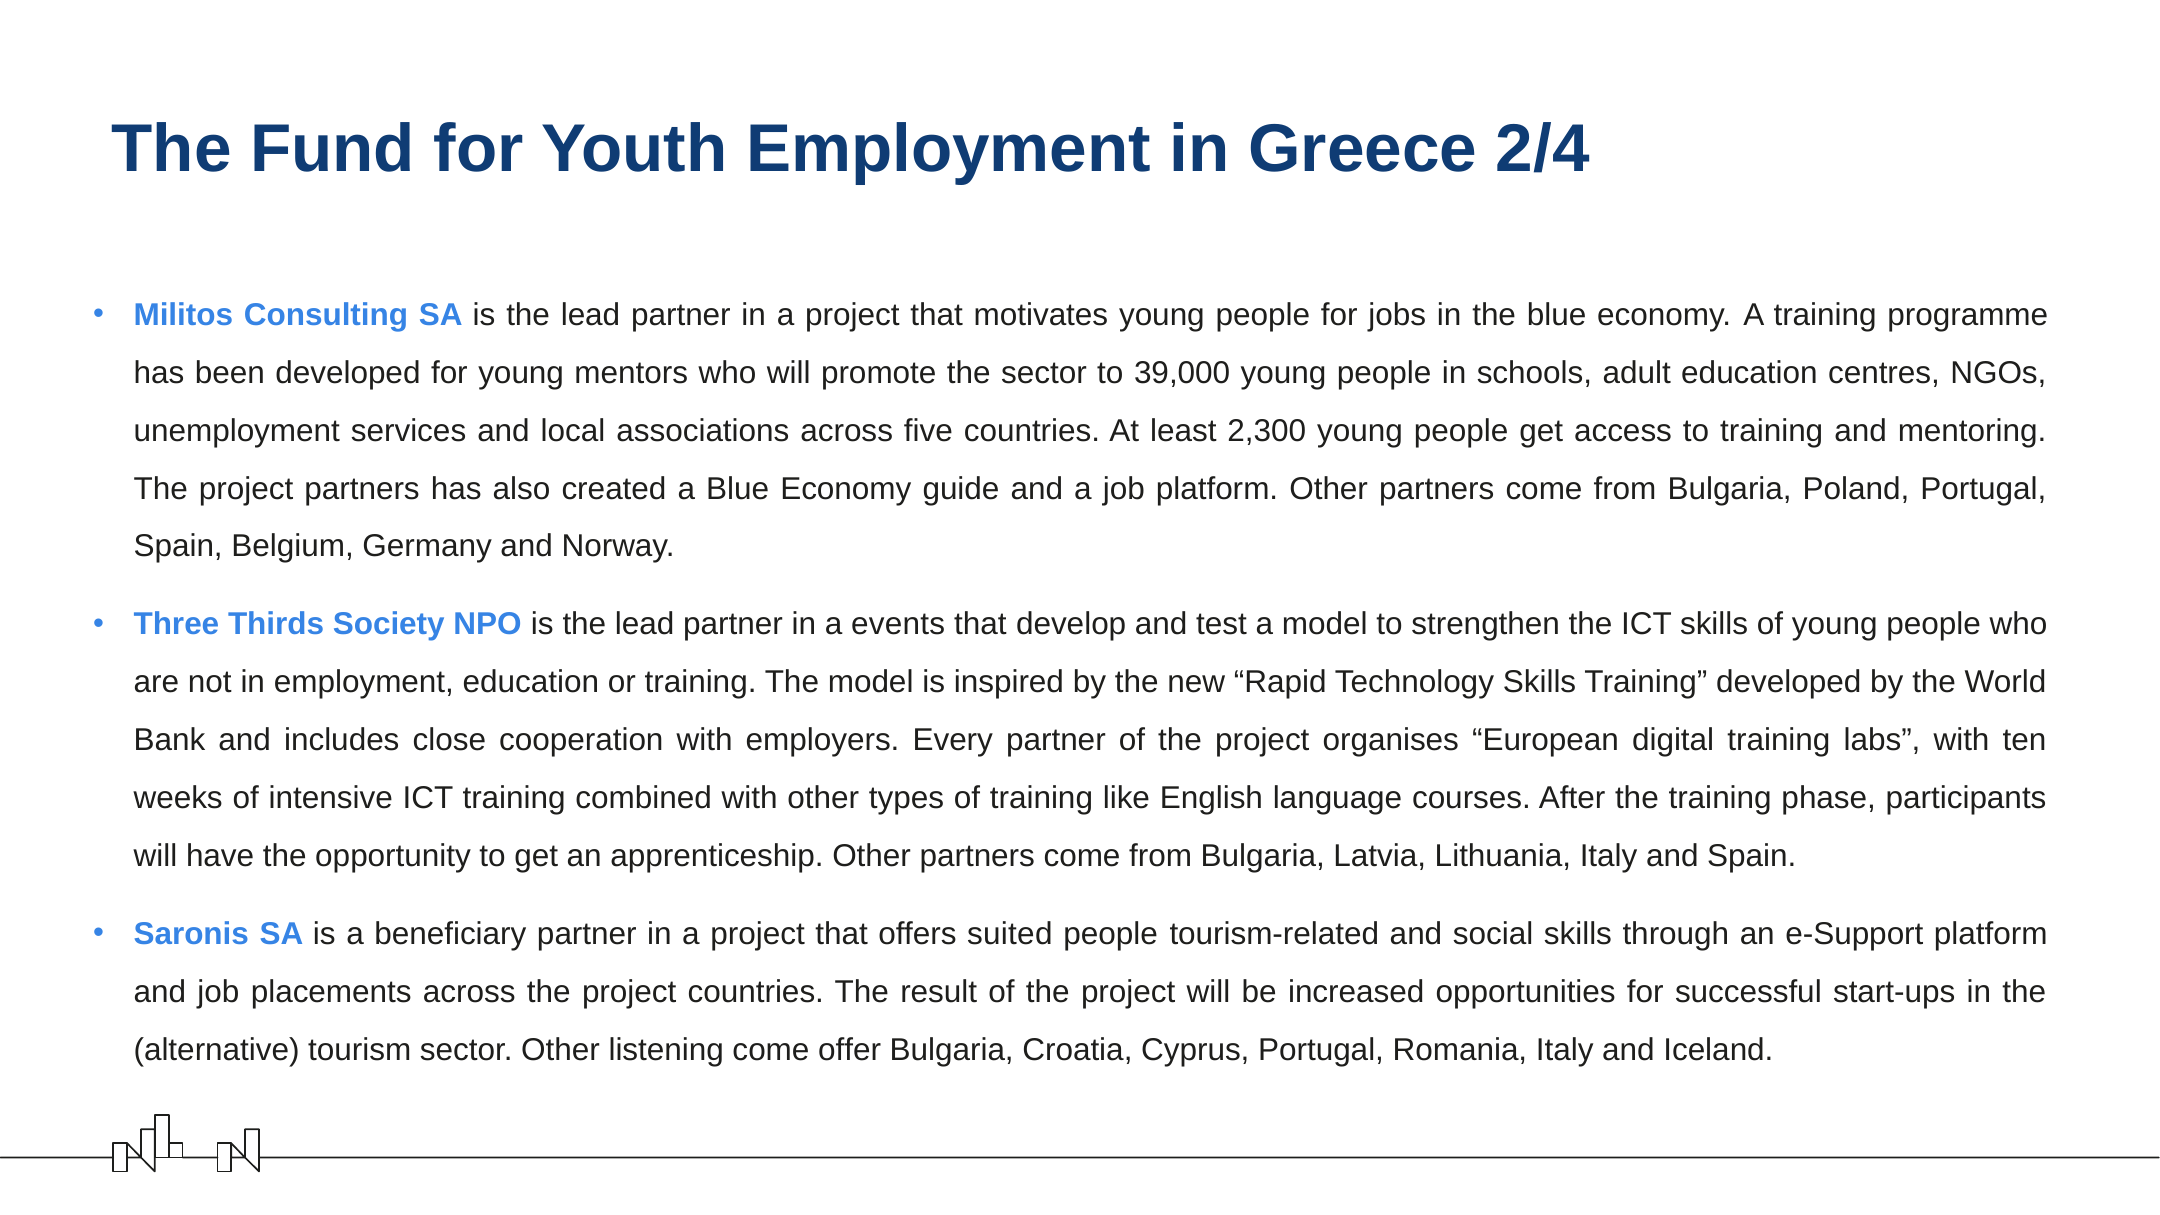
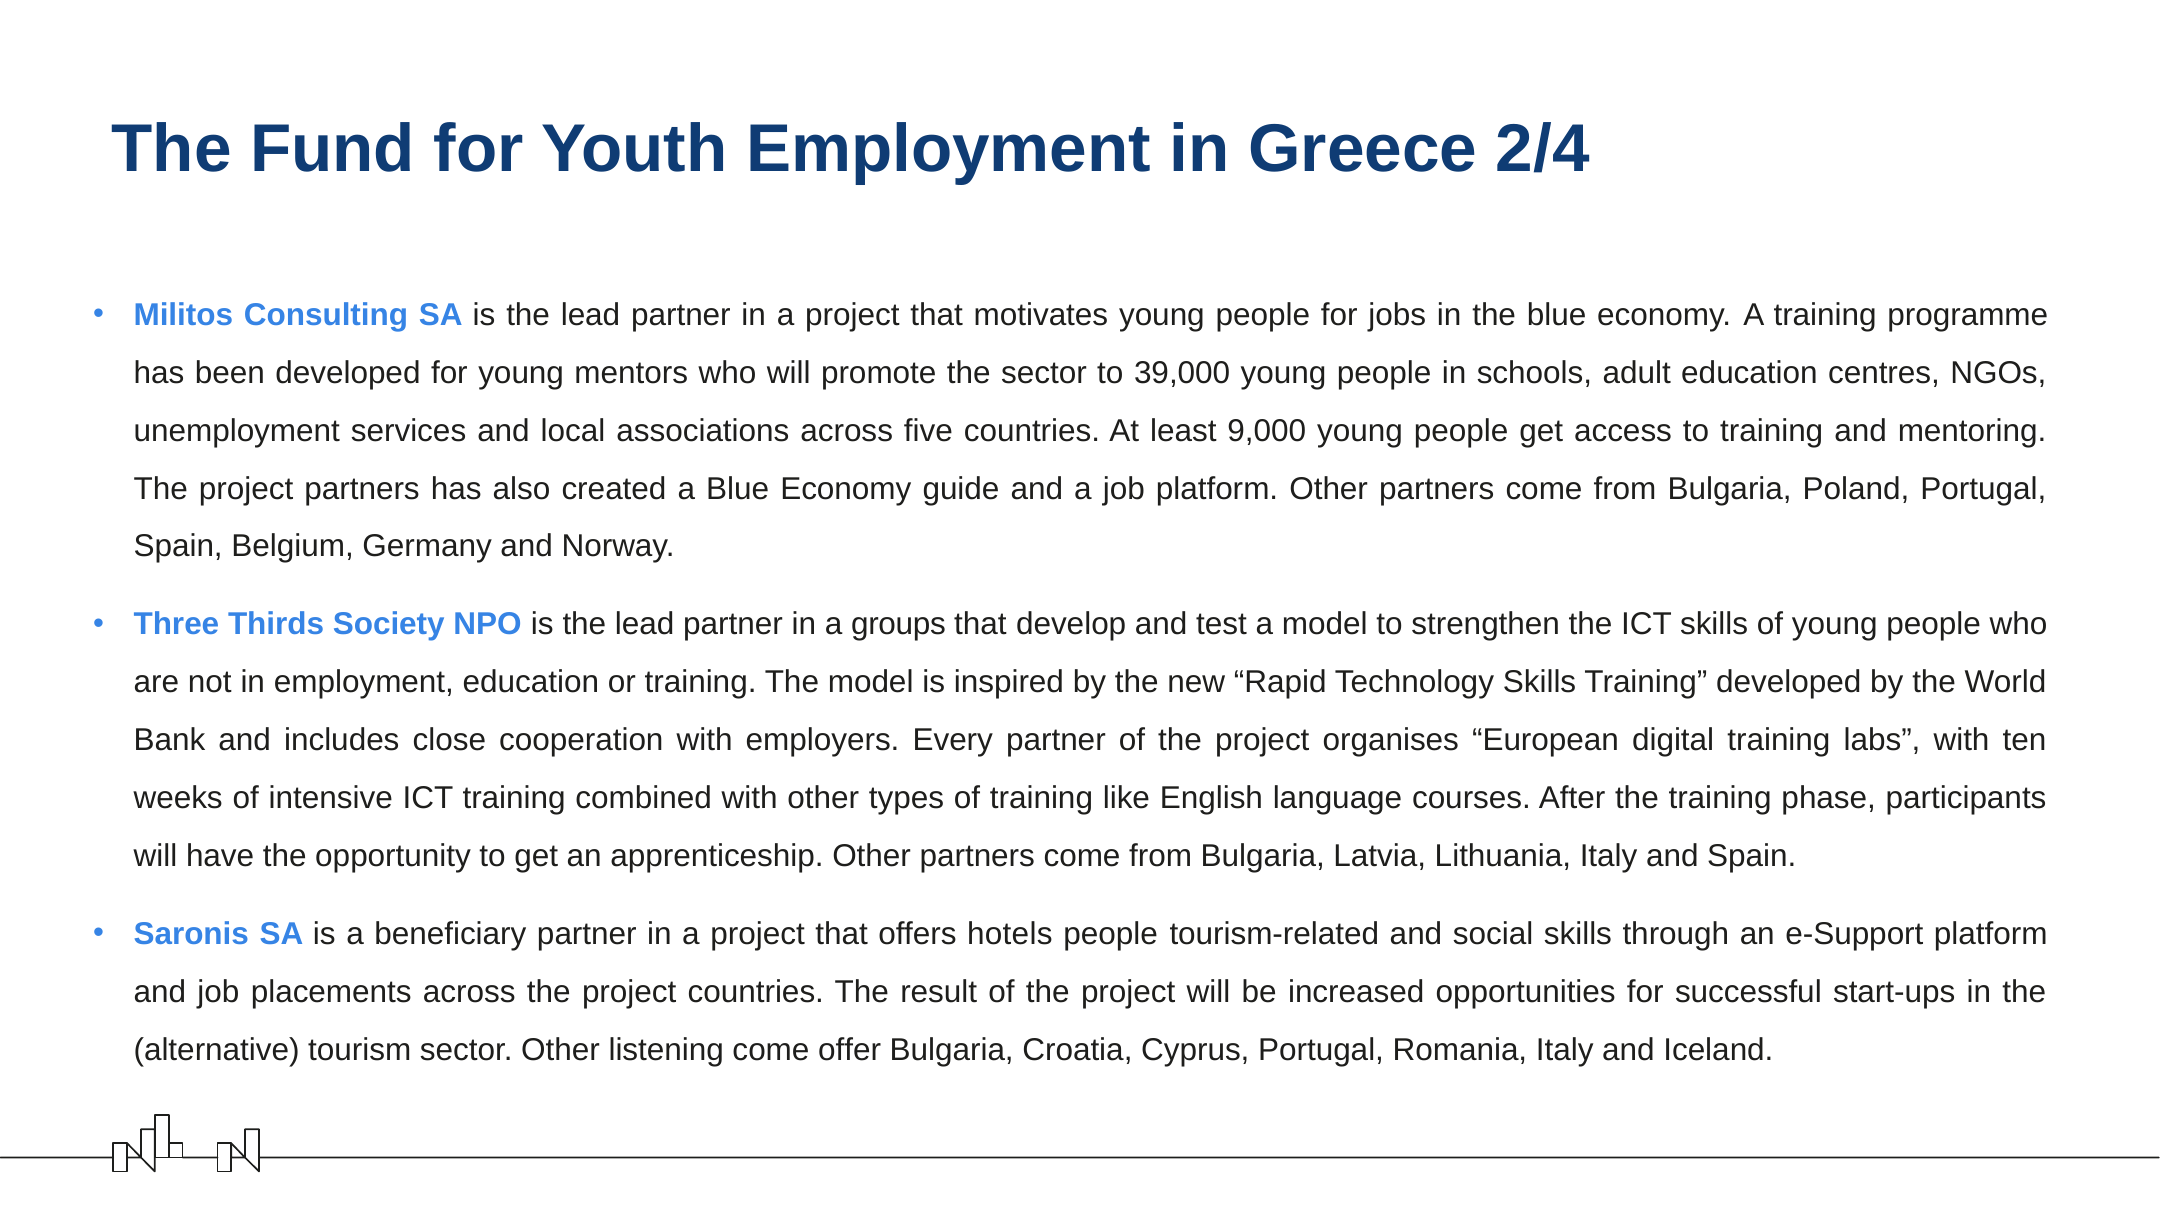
2,300: 2,300 -> 9,000 (1267, 431)
events: events -> groups (898, 625)
suited: suited -> hotels (1010, 934)
